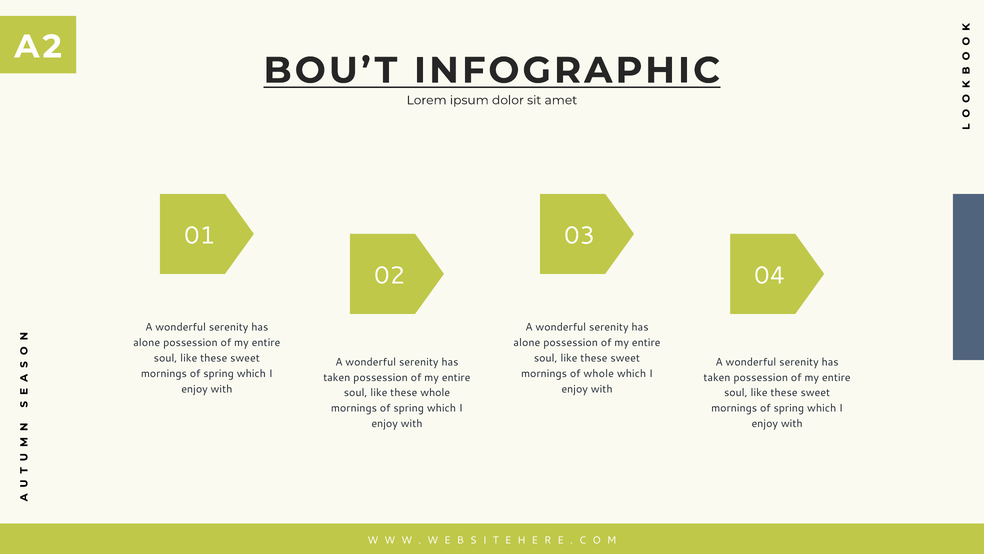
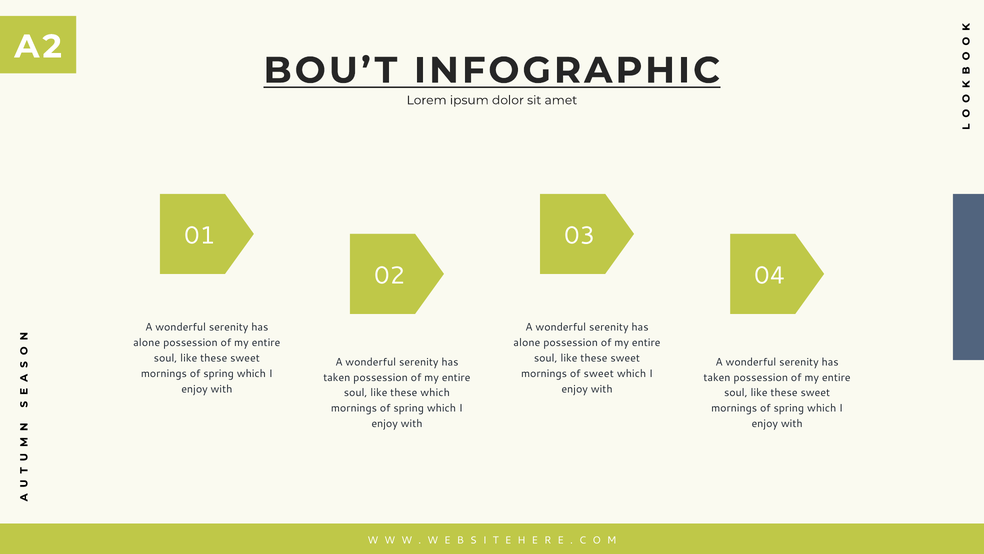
of whole: whole -> sweet (599, 373)
these whole: whole -> which (435, 393)
